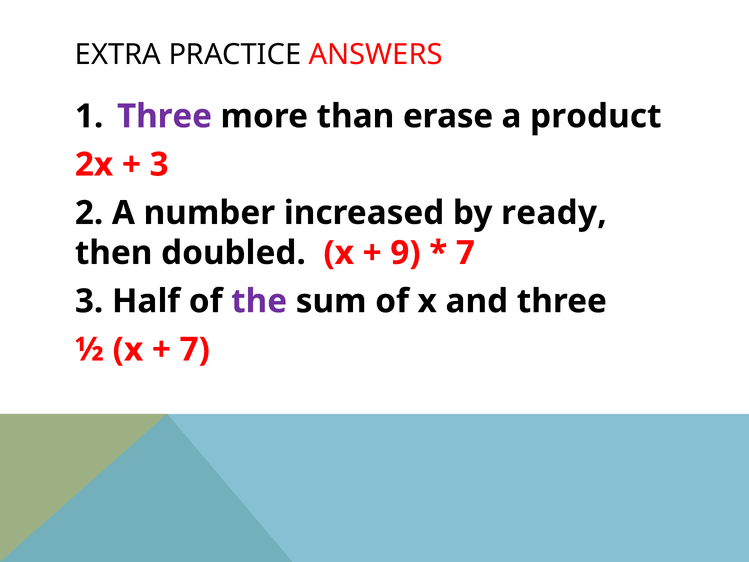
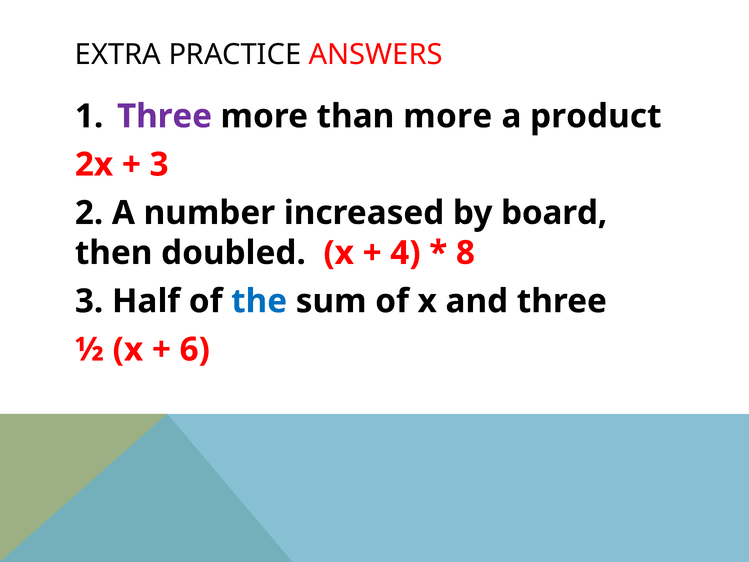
than erase: erase -> more (448, 116)
ready: ready -> board (554, 213)
9: 9 -> 4 (405, 253)
7: 7 -> 8 (465, 253)
the colour: purple -> blue (259, 301)
7: 7 -> 6 (195, 349)
